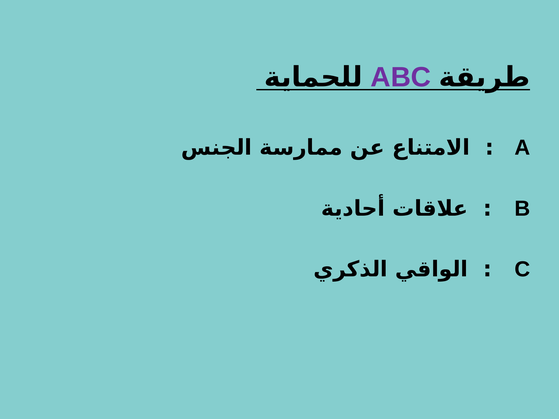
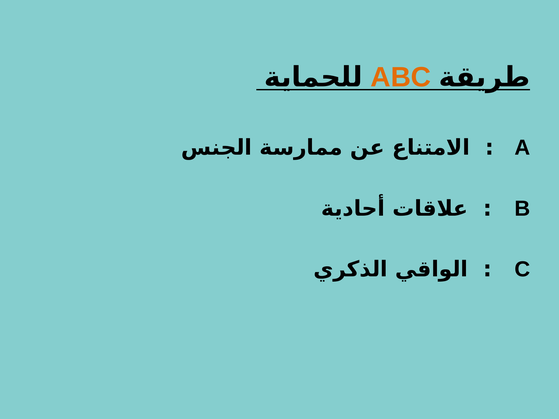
ABC colour: purple -> orange (401, 77)
